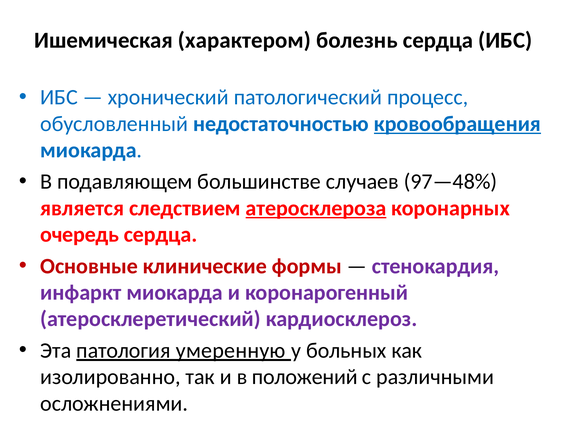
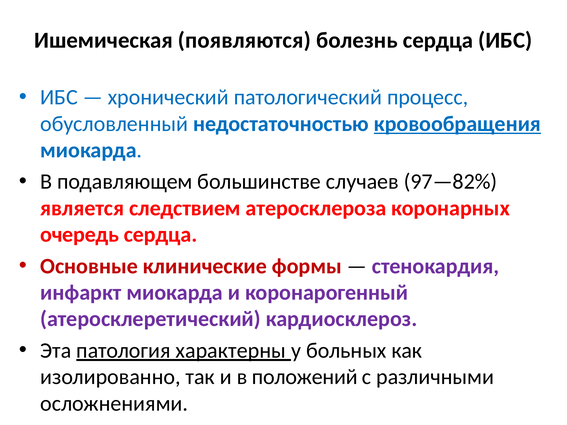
характером: характером -> появляются (244, 40)
97—48%: 97—48% -> 97—82% (451, 182)
атеросклероза underline: present -> none (316, 208)
умеренную: умеренную -> характерны (231, 351)
